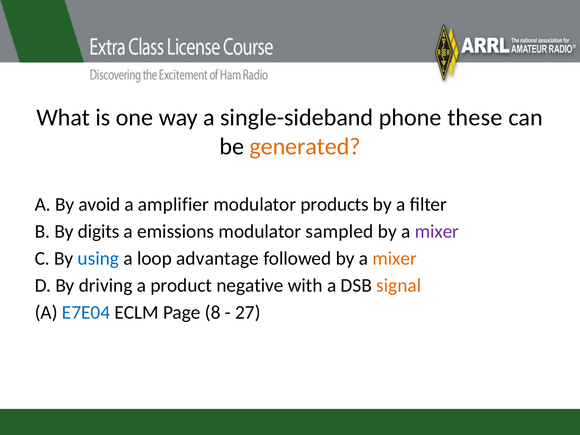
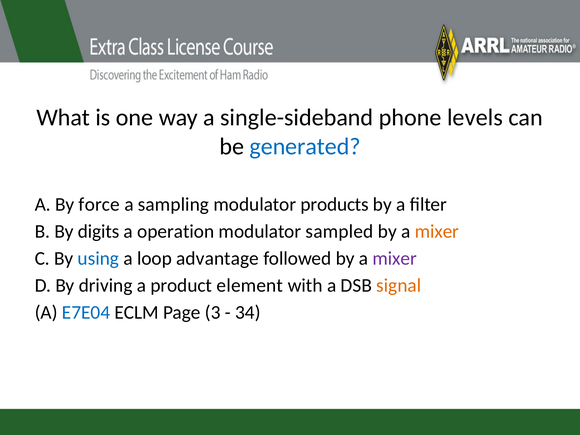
these: these -> levels (475, 118)
generated colour: orange -> blue (305, 147)
avoid: avoid -> force (99, 204)
amplifier: amplifier -> sampling (174, 204)
emissions: emissions -> operation (176, 231)
mixer colour: purple -> orange (437, 231)
mixer colour: orange -> purple (395, 258)
negative: negative -> element (250, 285)
8: 8 -> 3 (213, 313)
27: 27 -> 34 (248, 313)
